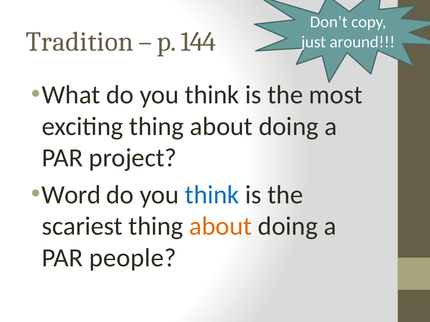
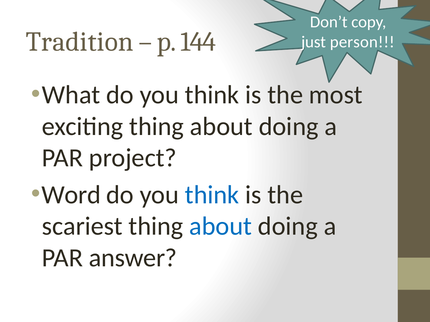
around: around -> person (362, 42)
about colour: orange -> blue (221, 227)
people: people -> answer (133, 258)
